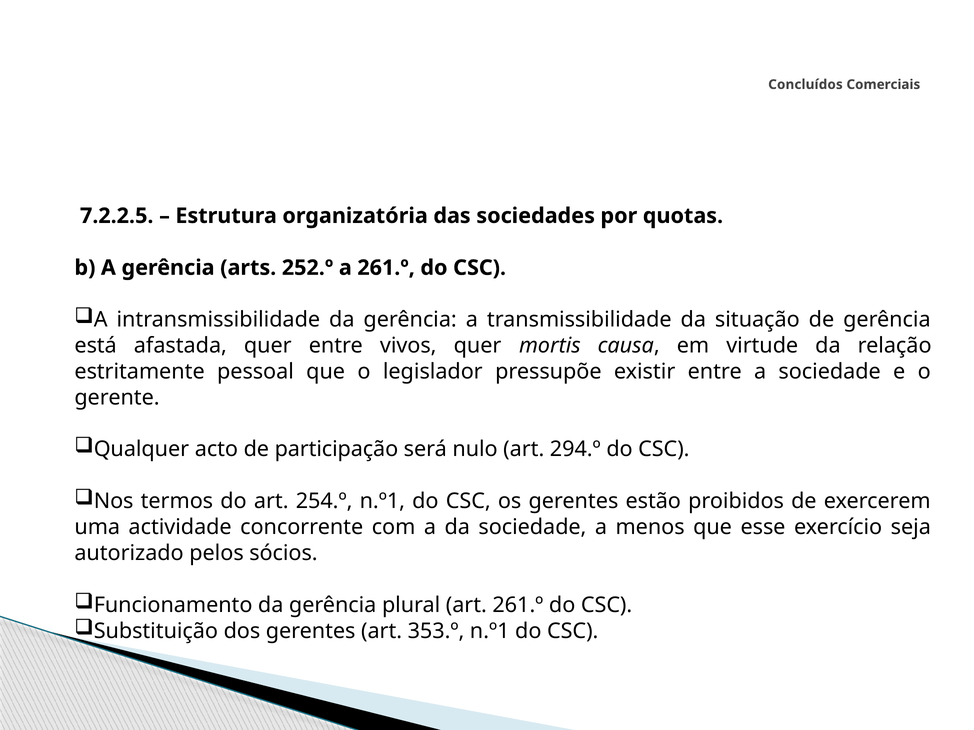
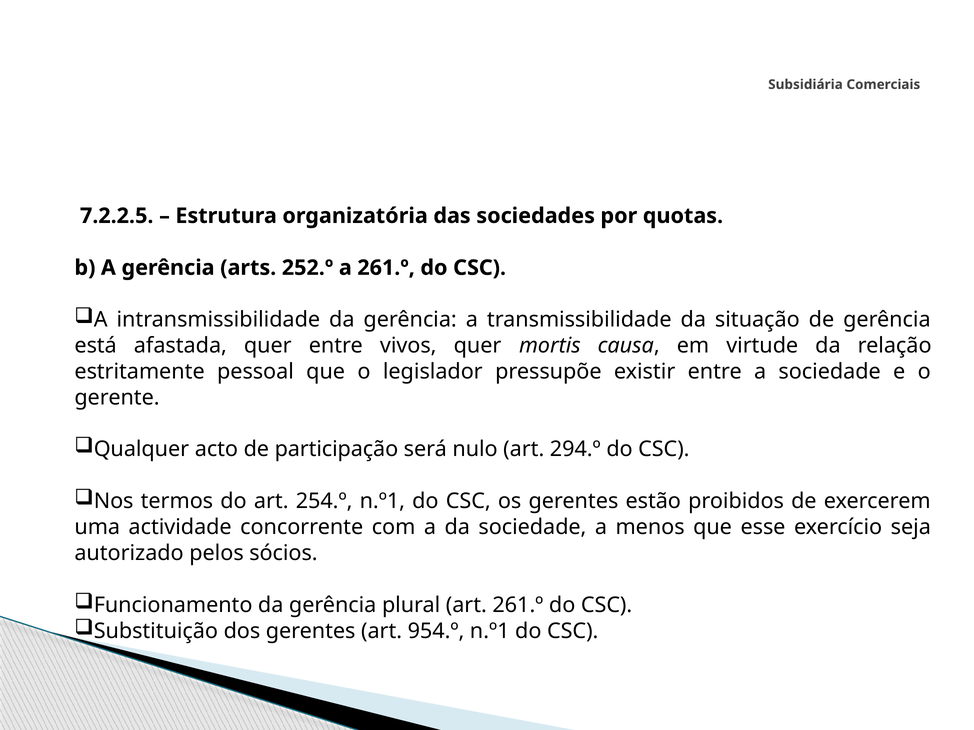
Concluídos: Concluídos -> Subsidiária (805, 85)
353.º: 353.º -> 954.º (436, 631)
